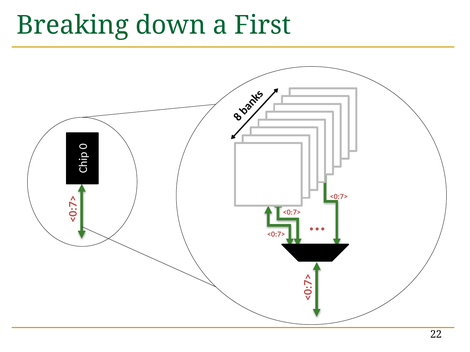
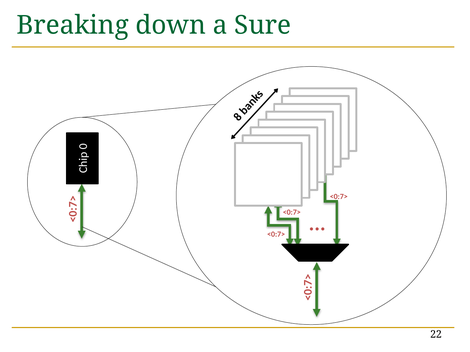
First: First -> Sure (263, 25)
